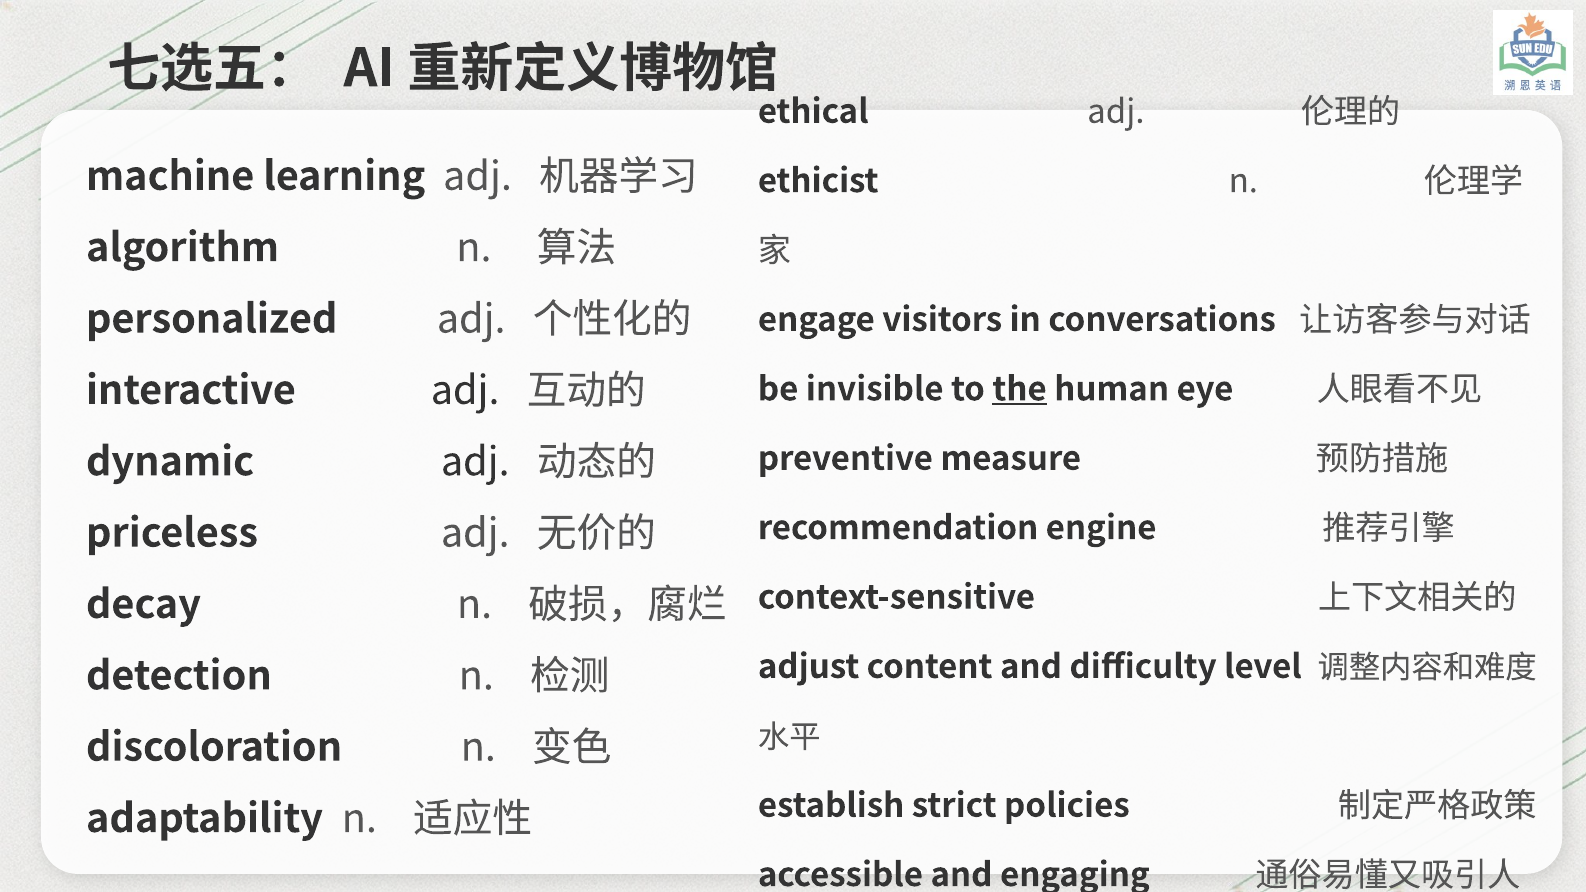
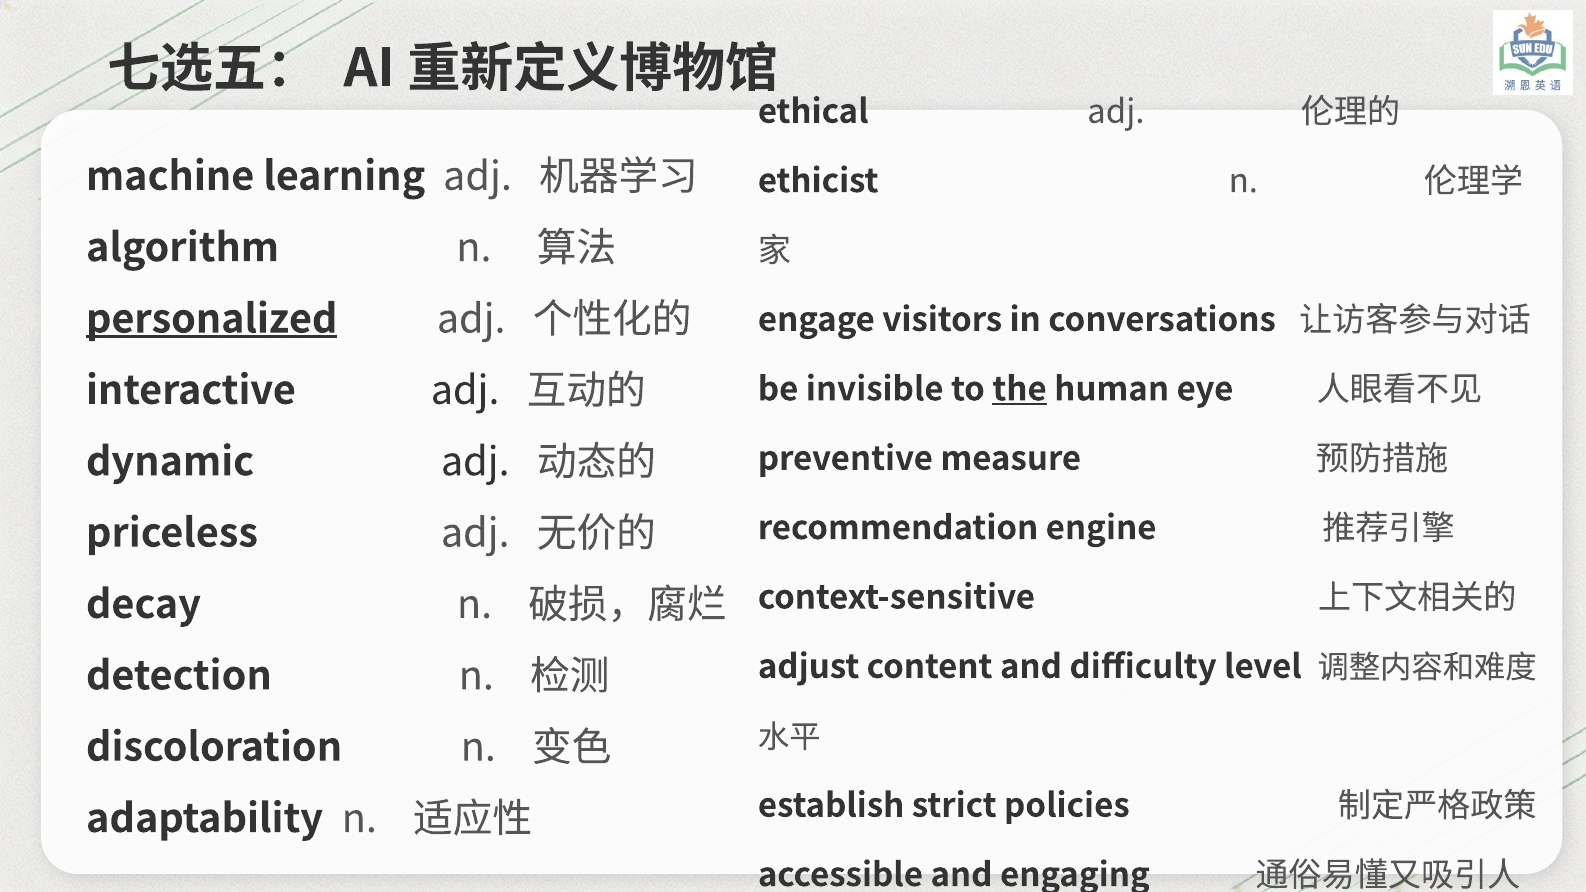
personalized underline: none -> present (212, 319)
